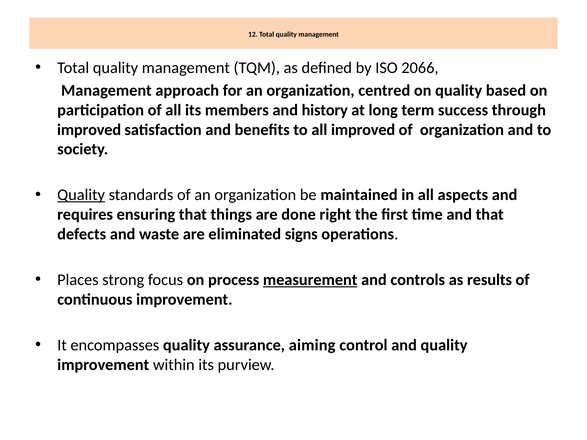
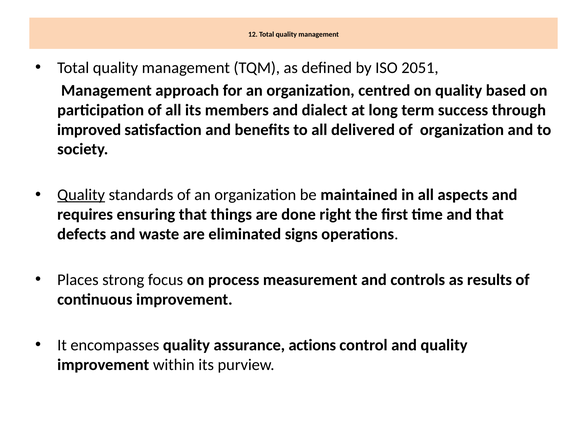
2066: 2066 -> 2051 (420, 68)
history: history -> dialect (325, 110)
all improved: improved -> delivered (363, 130)
measurement underline: present -> none (310, 280)
aiming: aiming -> actions (312, 345)
